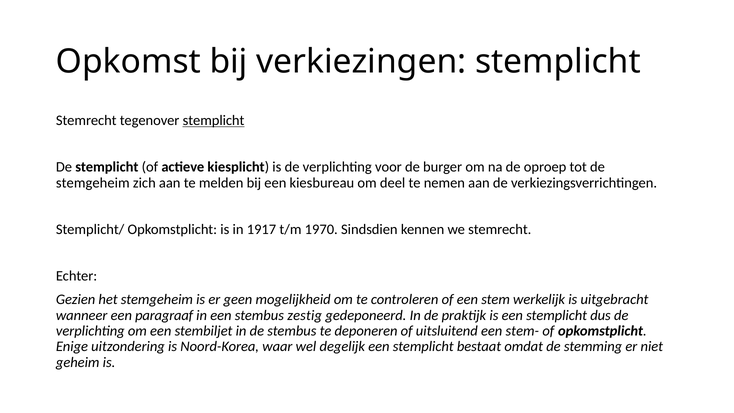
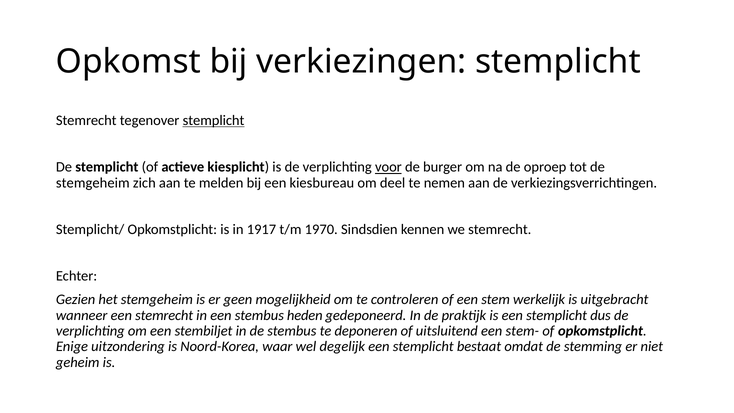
voor underline: none -> present (388, 167)
een paragraaf: paragraaf -> stemrecht (164, 315)
zestig: zestig -> heden (305, 315)
